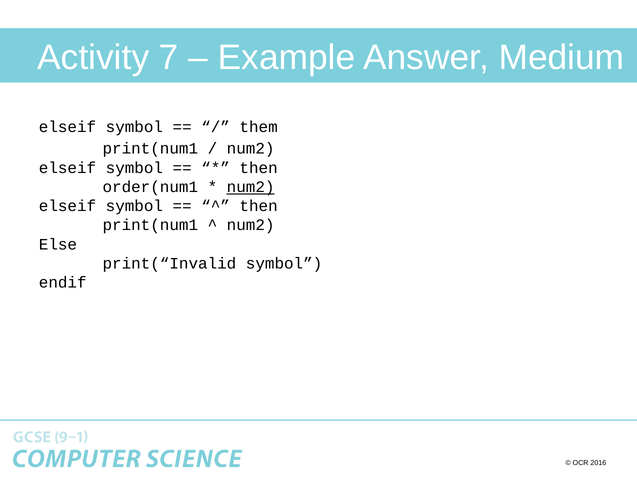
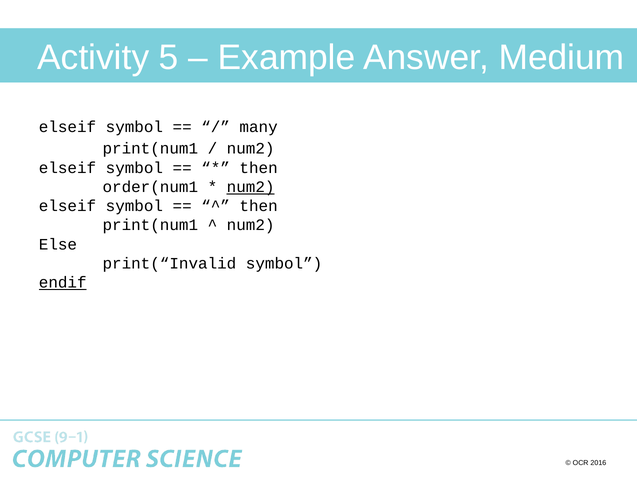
7: 7 -> 5 (169, 58)
them: them -> many (259, 127)
endif underline: none -> present (63, 282)
